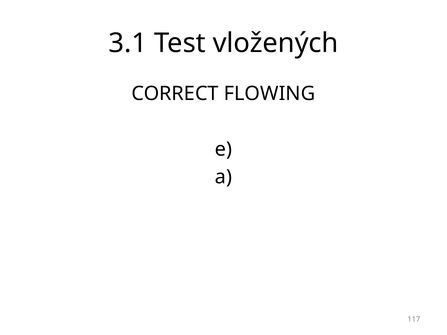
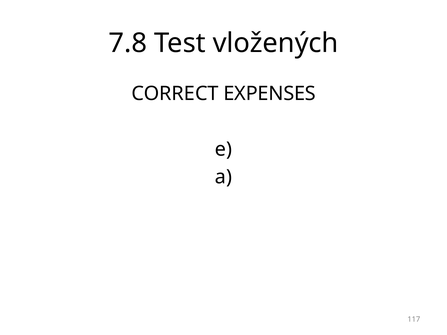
3.1: 3.1 -> 7.8 (128, 43)
FLOWING: FLOWING -> EXPENSES (270, 94)
